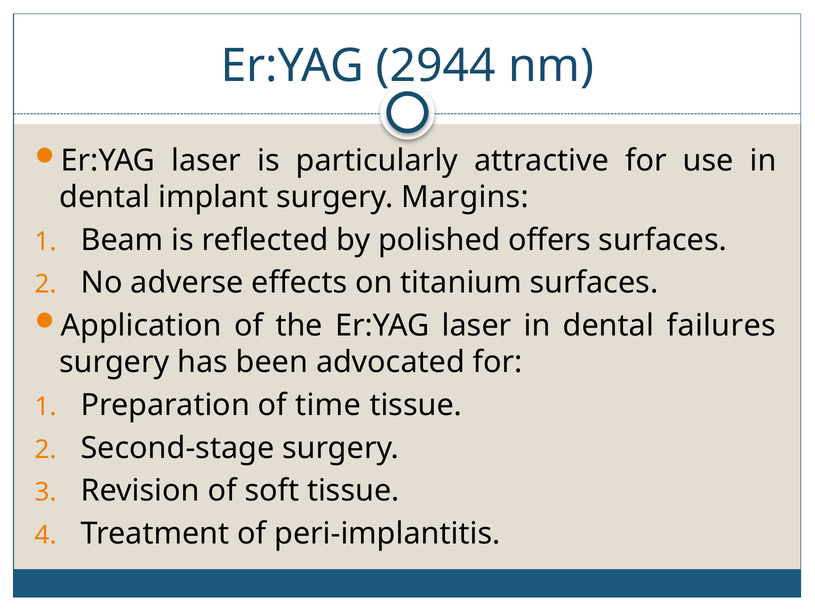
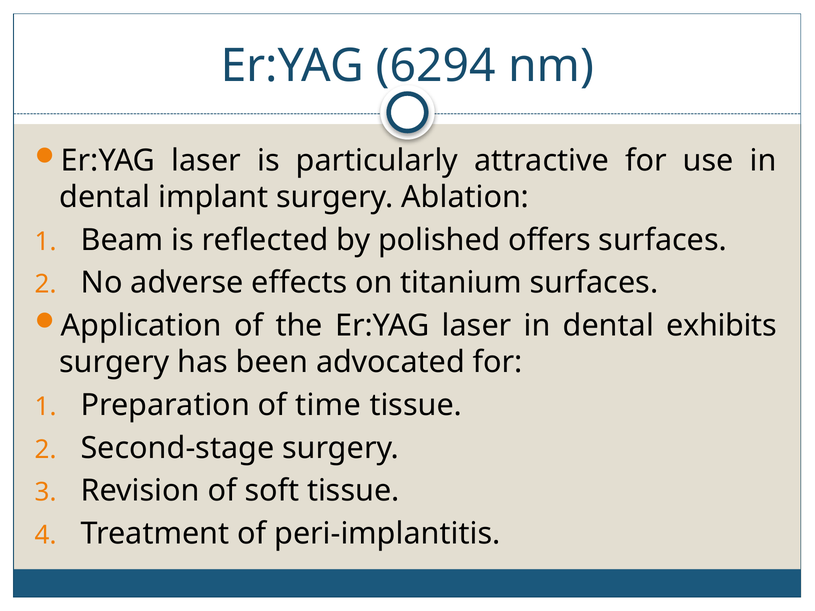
2944: 2944 -> 6294 (436, 66)
Margins: Margins -> Ablation (465, 197)
failures: failures -> exhibits (722, 326)
